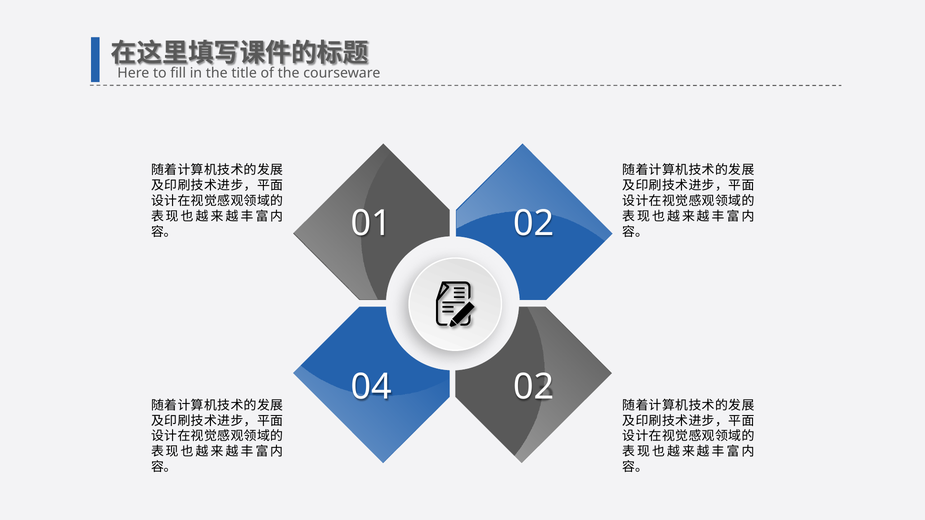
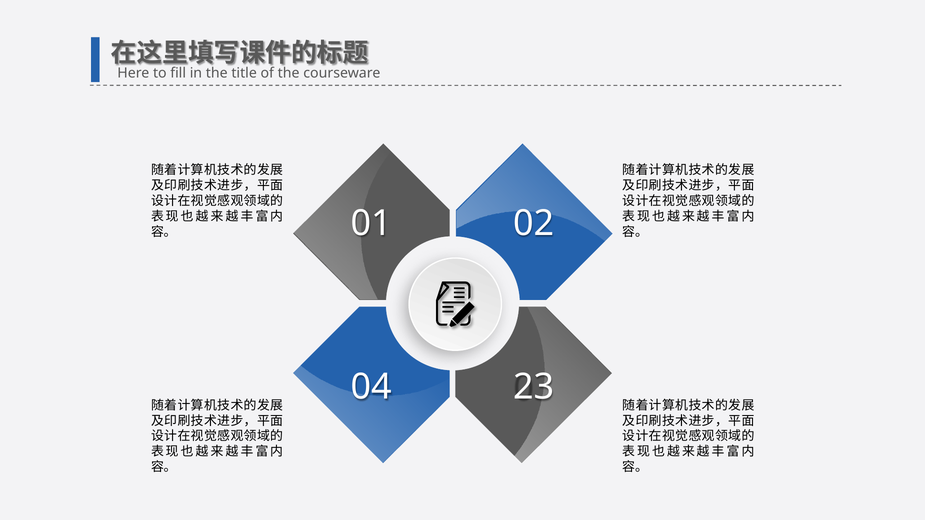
04 02: 02 -> 23 (534, 387)
